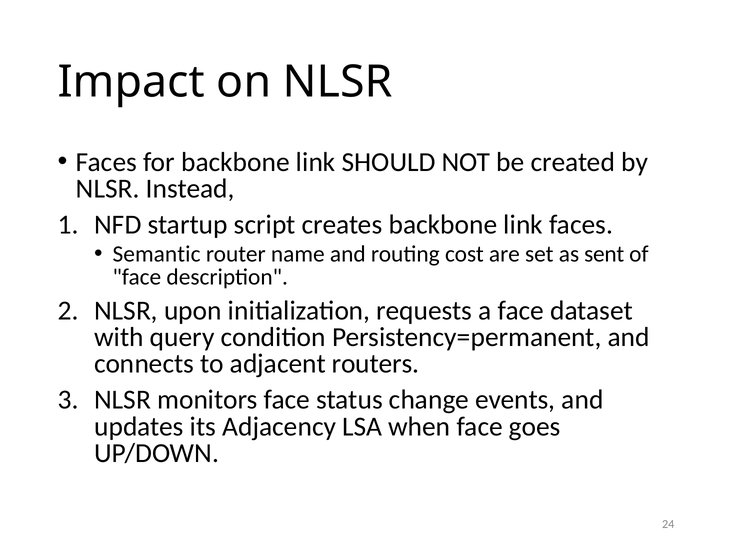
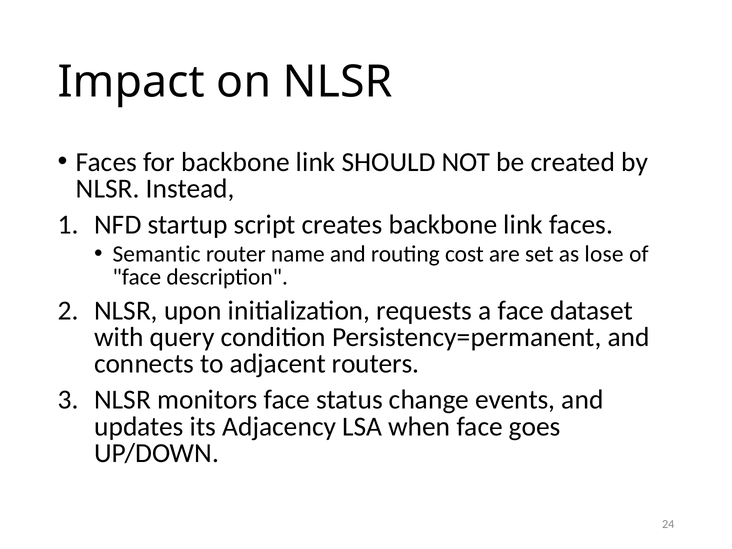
sent: sent -> lose (604, 254)
